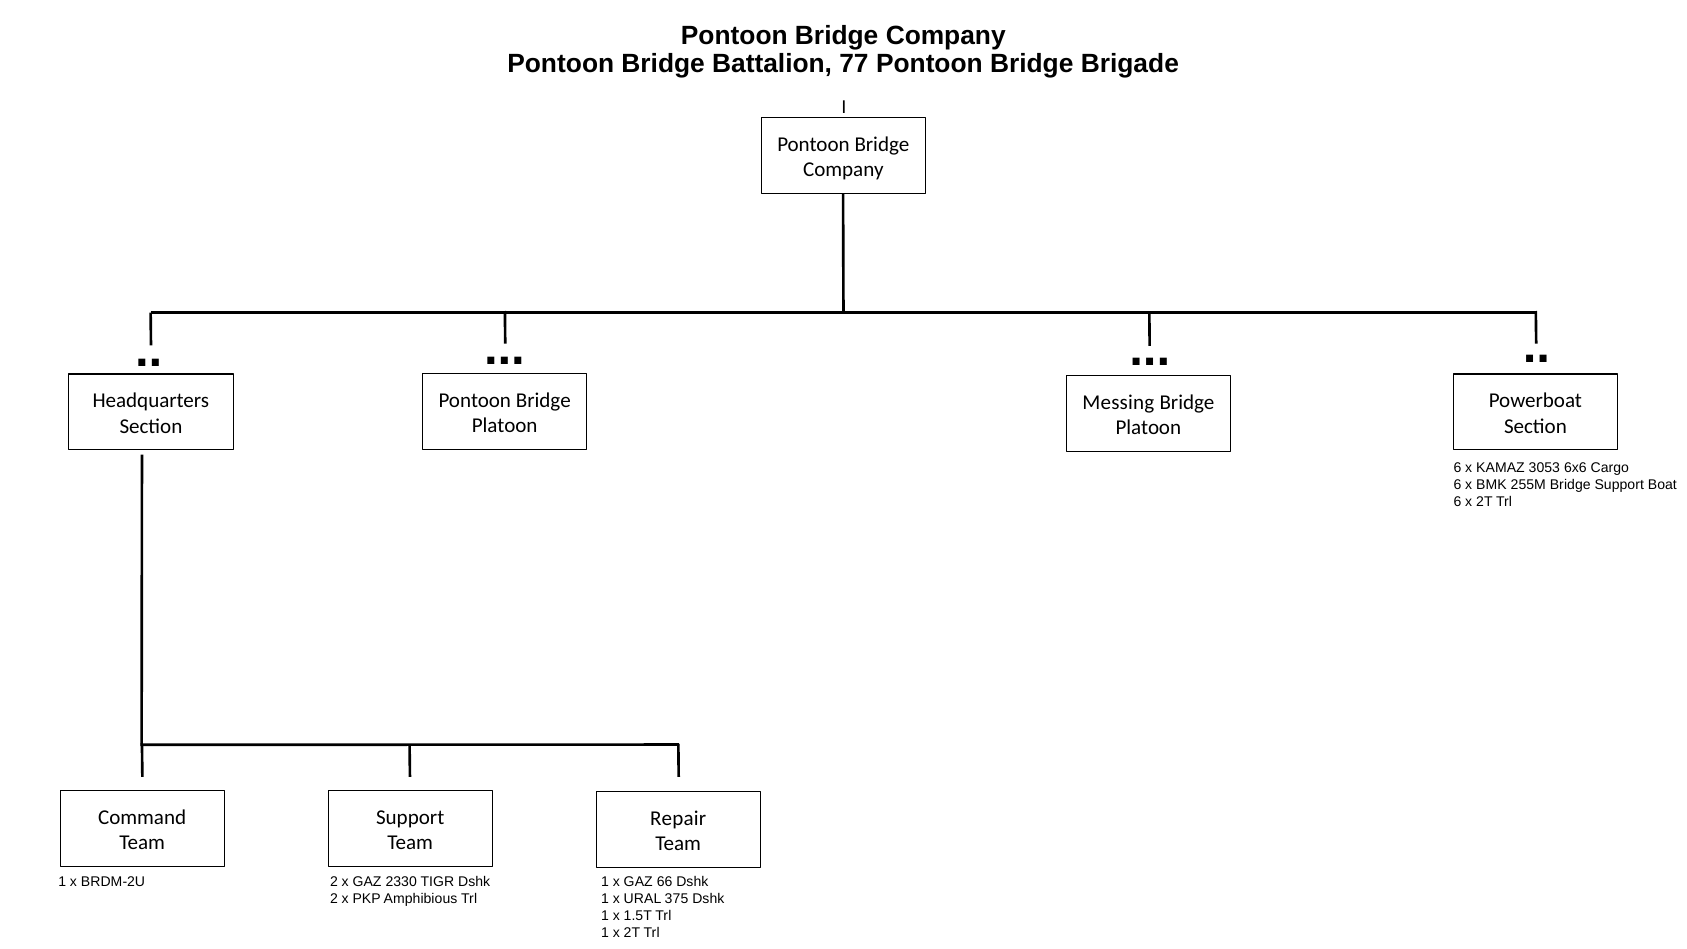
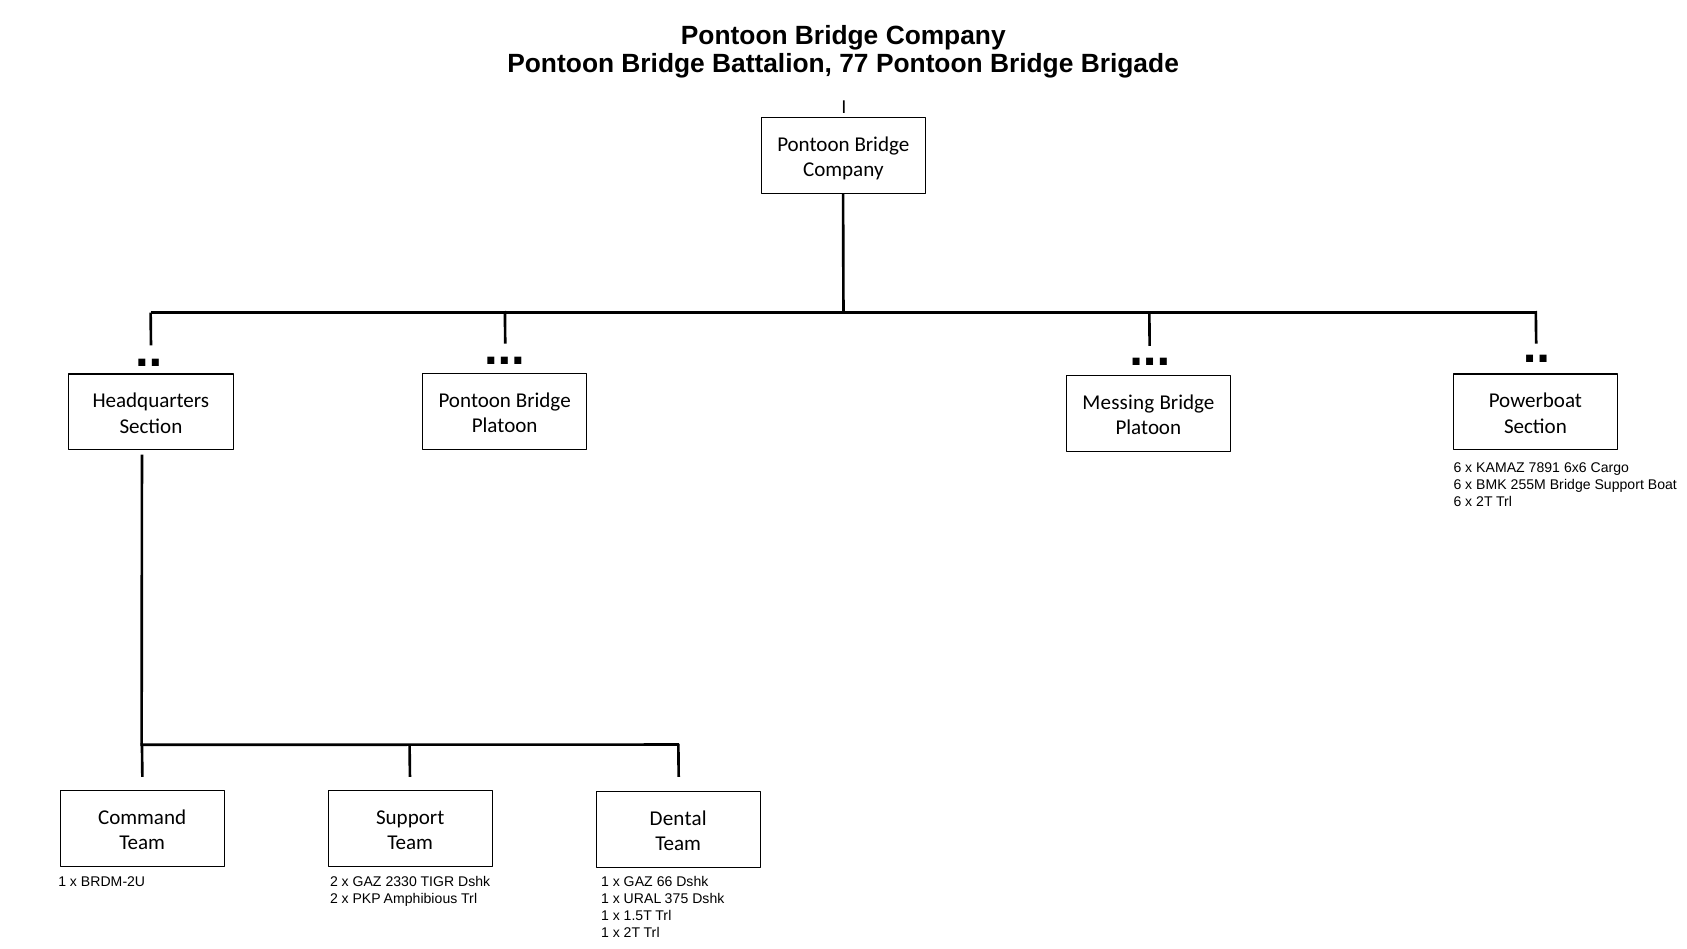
3053: 3053 -> 7891 (1544, 468)
Repair: Repair -> Dental (678, 818)
